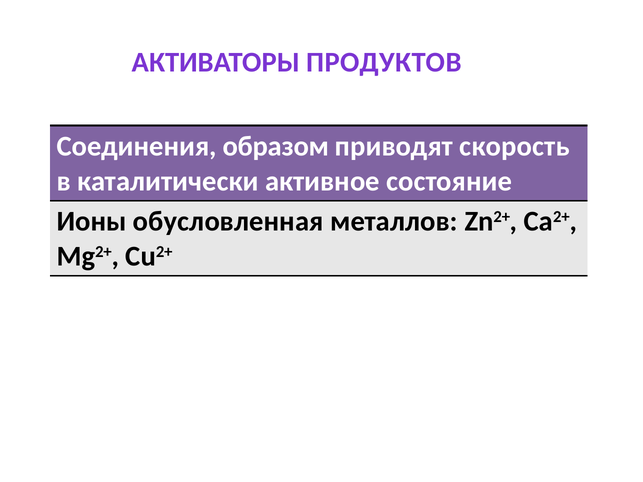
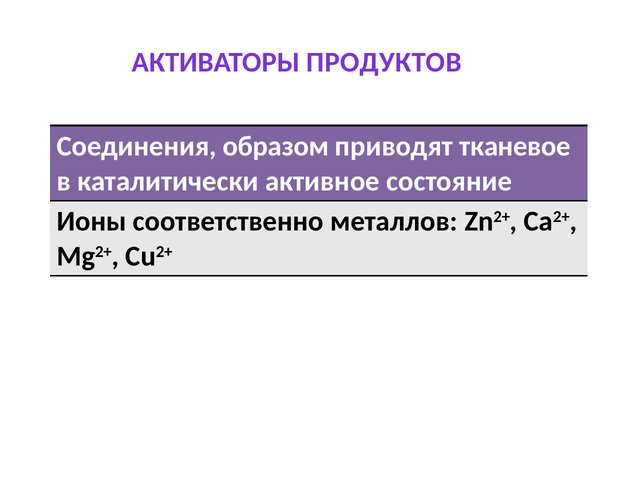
скорость: скорость -> тканевое (515, 147)
обусловленная: обусловленная -> соответственно (228, 222)
